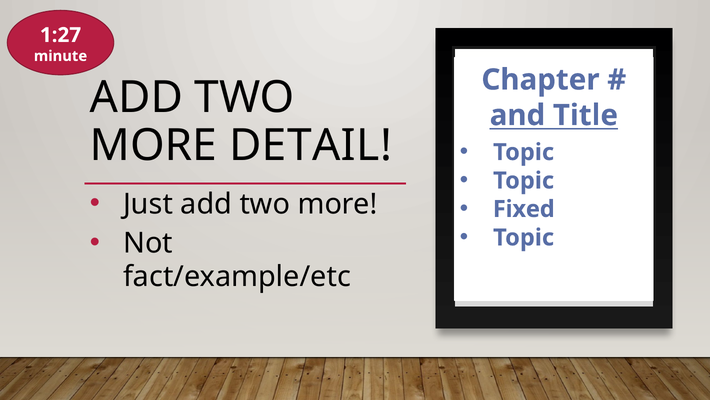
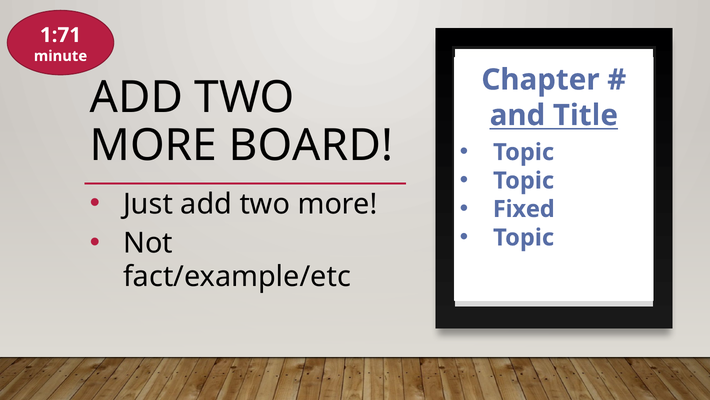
1:27: 1:27 -> 1:71 (61, 35)
DETAIL: DETAIL -> BOARD (311, 145)
